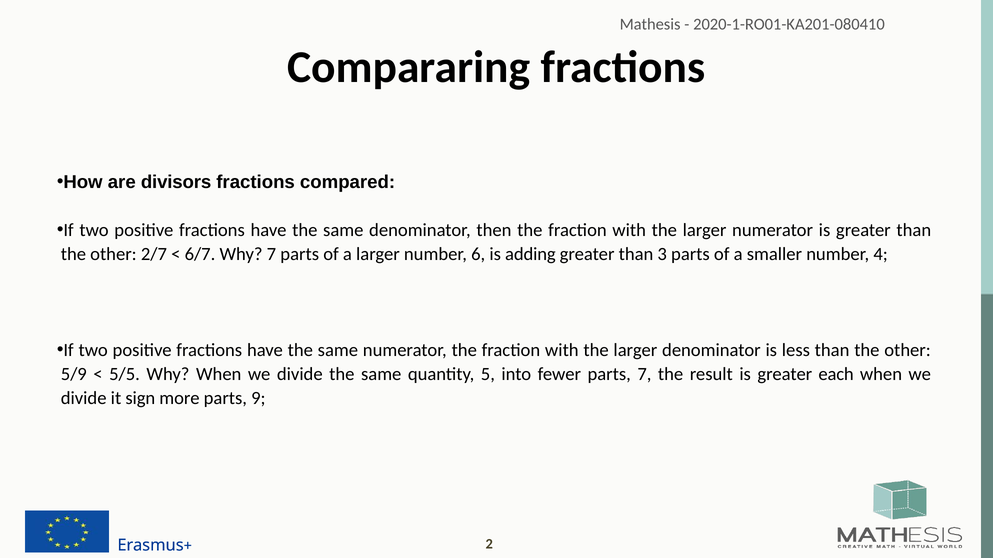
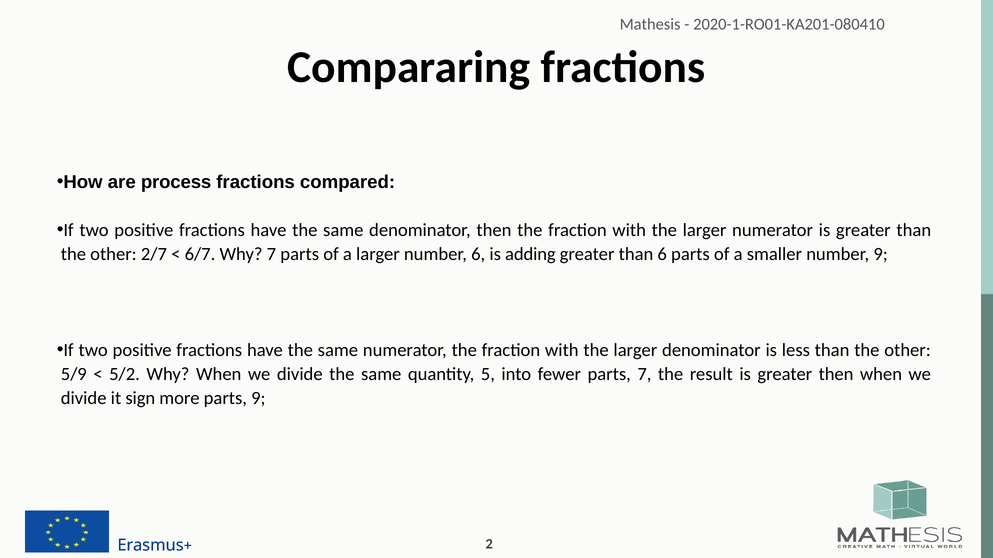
divisors: divisors -> process (176, 182)
than 3: 3 -> 6 (662, 254)
number 4: 4 -> 9 (881, 254)
5/5: 5/5 -> 5/2 (125, 375)
greater each: each -> then (836, 375)
